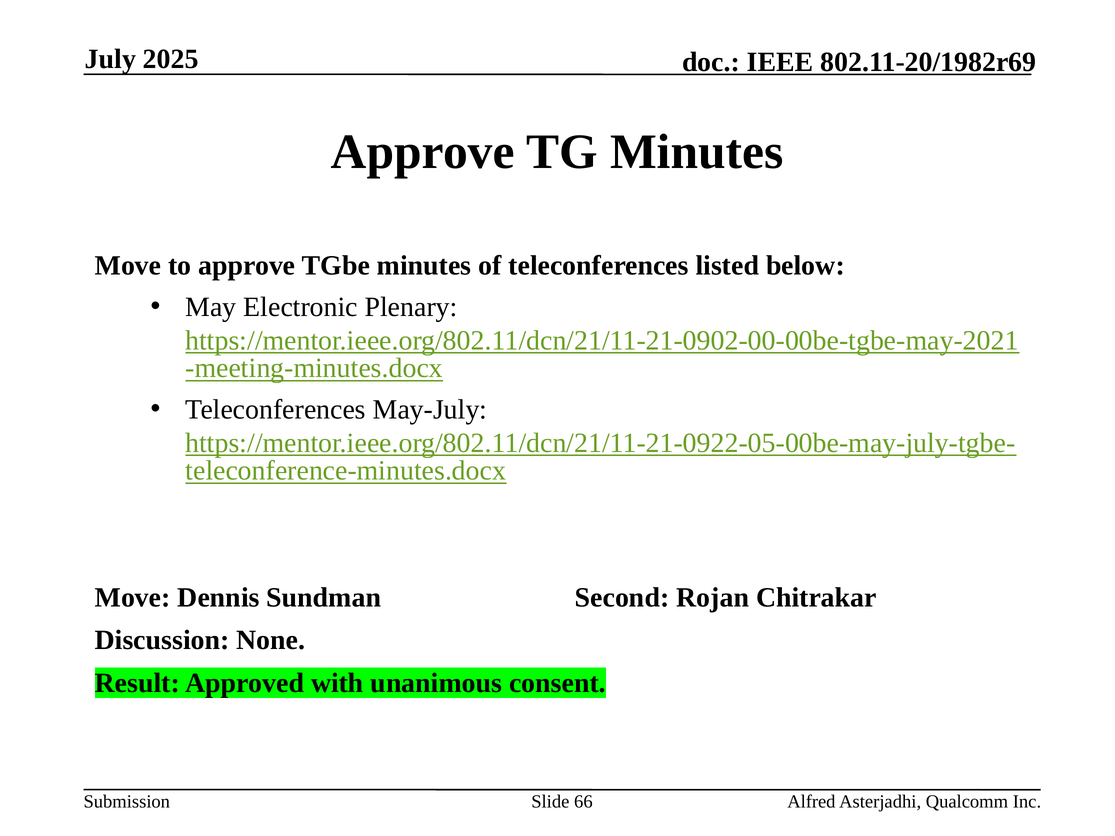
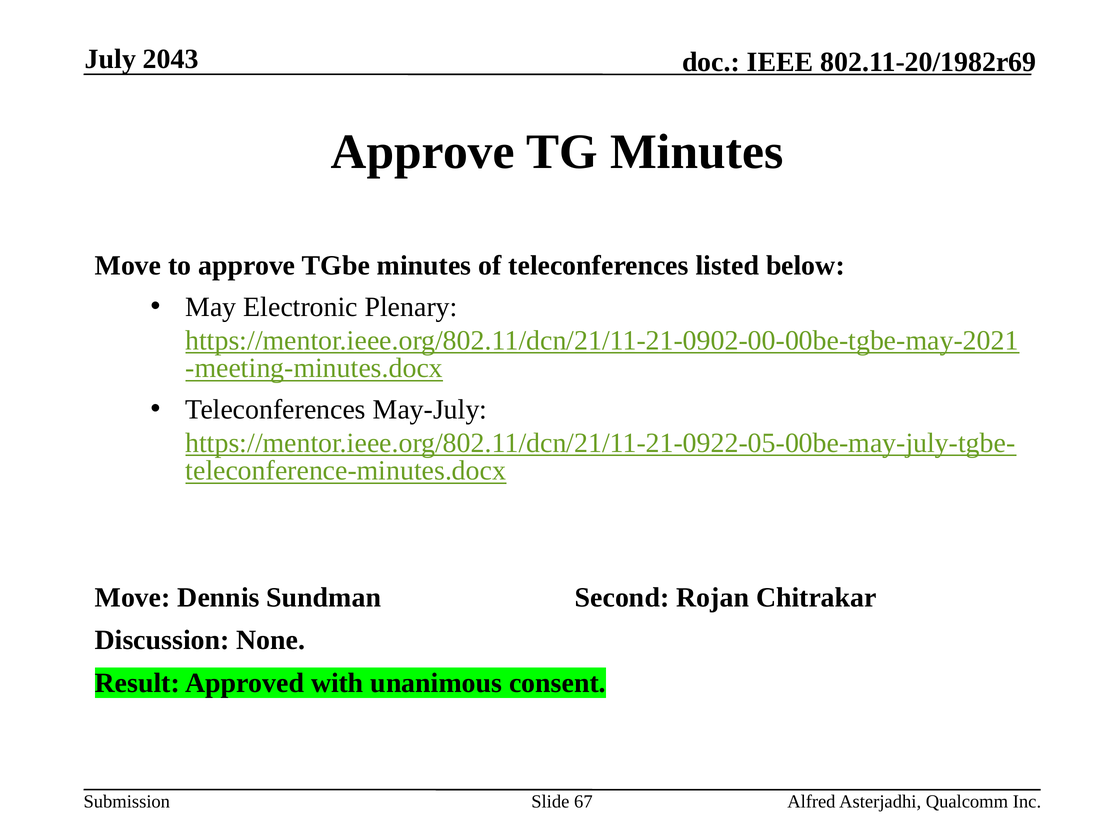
2025: 2025 -> 2043 (171, 59)
66: 66 -> 67 (583, 802)
